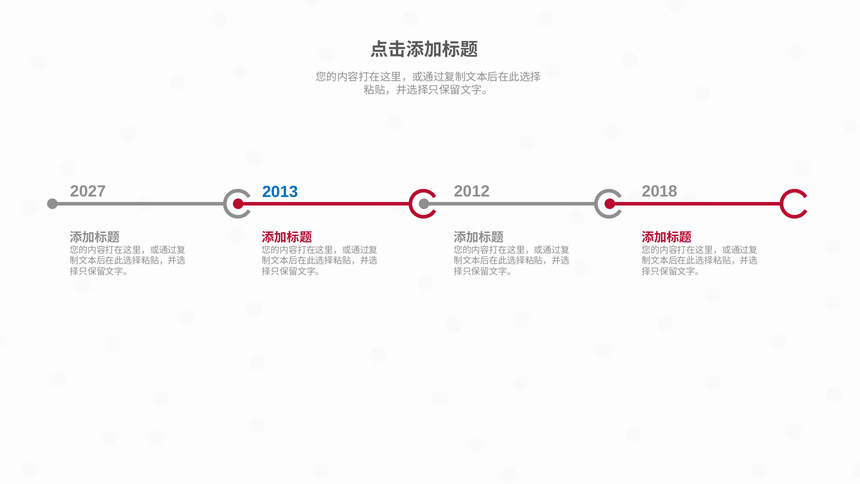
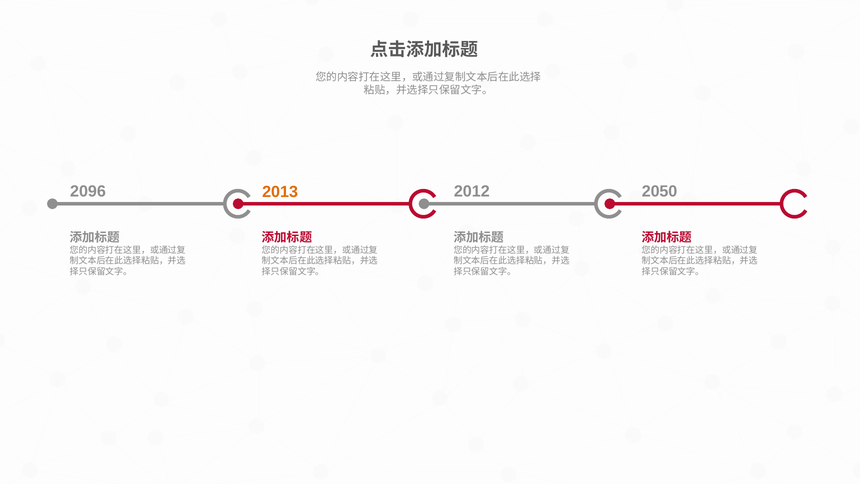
2027: 2027 -> 2096 (88, 192)
2013 colour: blue -> orange (280, 192)
2018: 2018 -> 2050 (660, 192)
